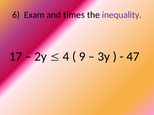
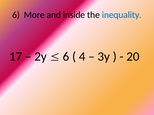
Exam: Exam -> More (34, 15)
times: times -> inside (74, 15)
inequality colour: purple -> blue (122, 15)
4: 4 -> 6 (66, 57)
9: 9 -> 4 (82, 57)
47: 47 -> 20 (133, 57)
